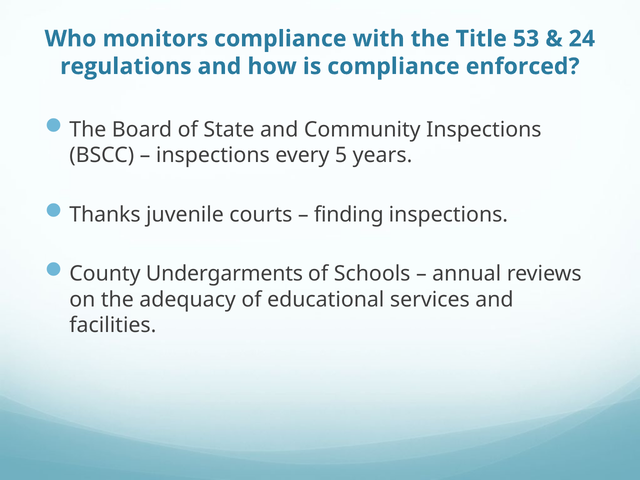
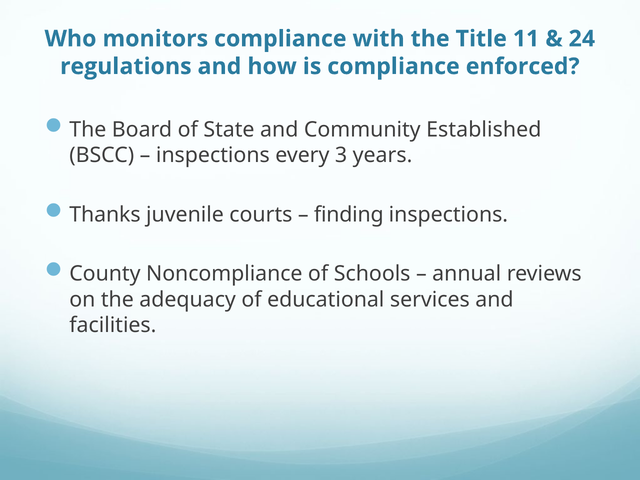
53: 53 -> 11 (526, 39)
Community Inspections: Inspections -> Established (484, 129)
5: 5 -> 3 (341, 155)
Undergarments: Undergarments -> Noncompliance (224, 274)
